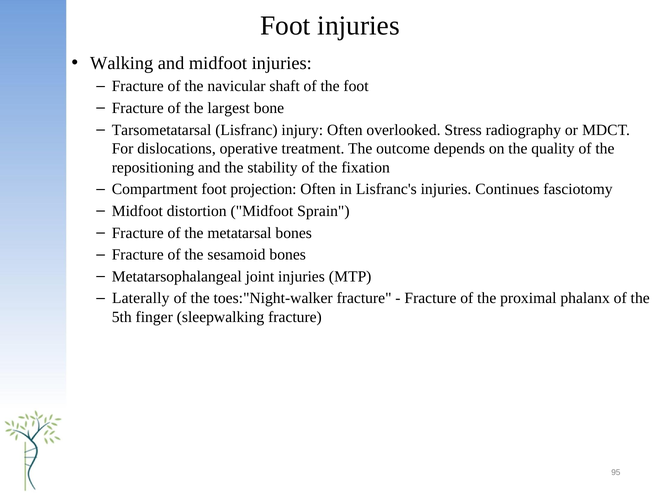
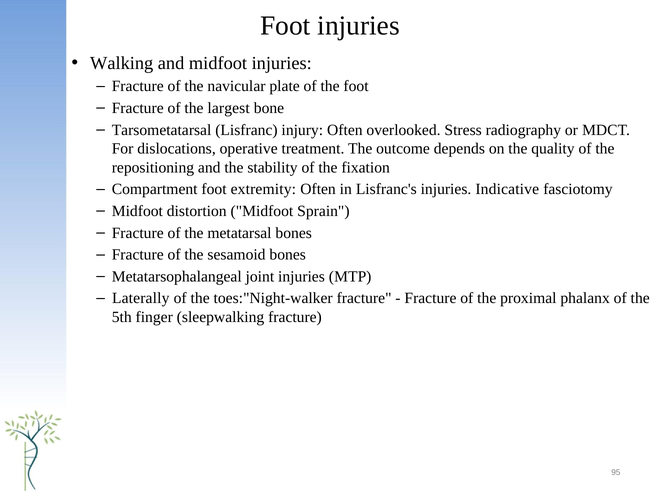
shaft: shaft -> plate (285, 86)
projection: projection -> extremity (263, 189)
Continues: Continues -> Indicative (507, 189)
